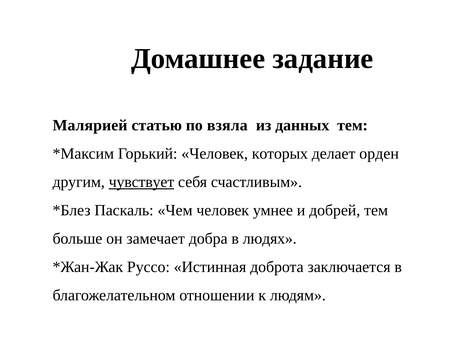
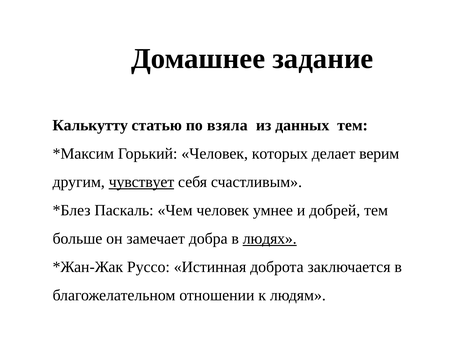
Малярией: Малярией -> Калькутту (90, 125)
орден: орден -> верим (379, 154)
людях underline: none -> present (270, 239)
